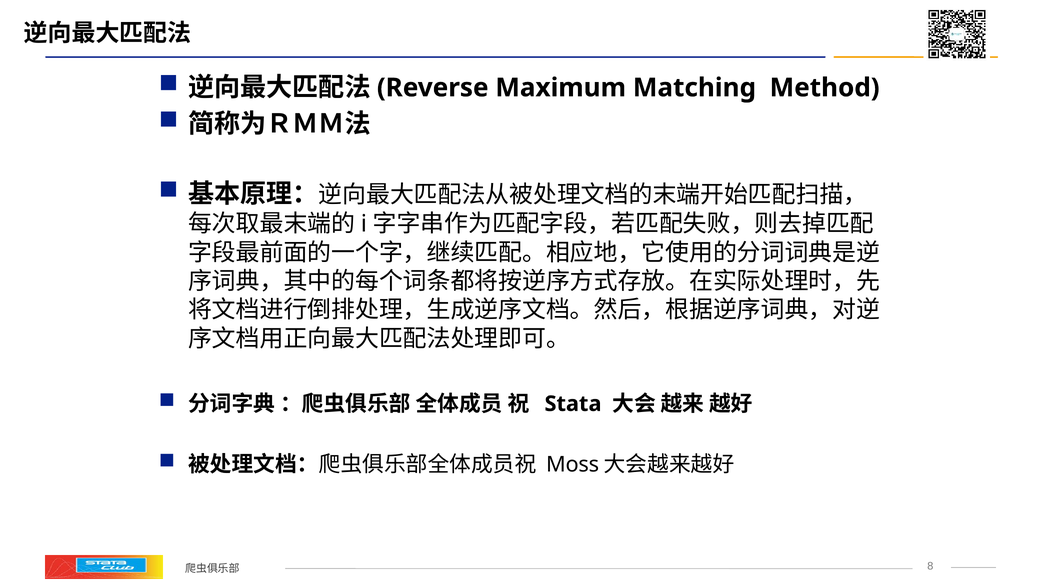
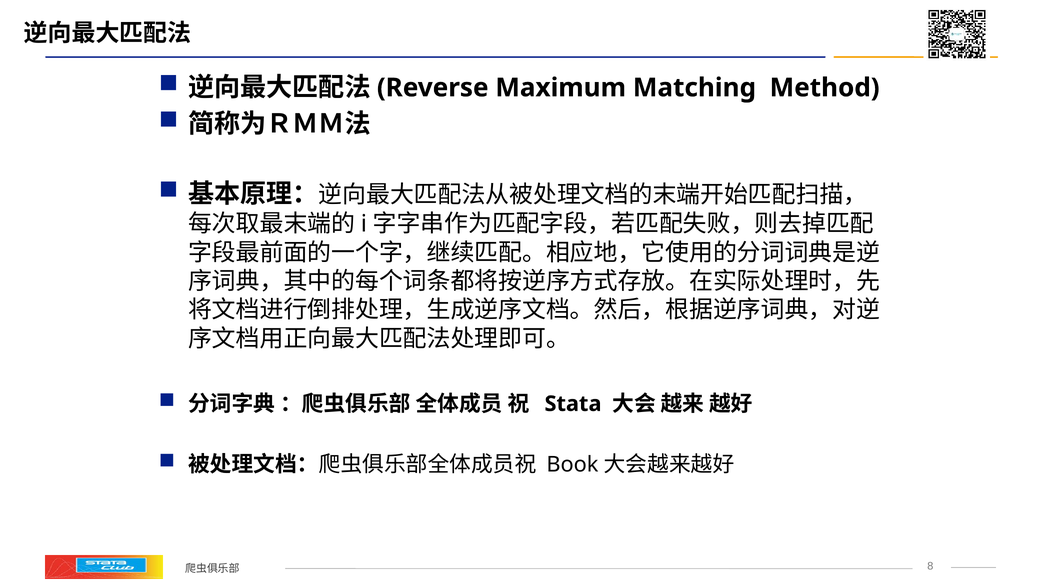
Moss: Moss -> Book (572, 464)
